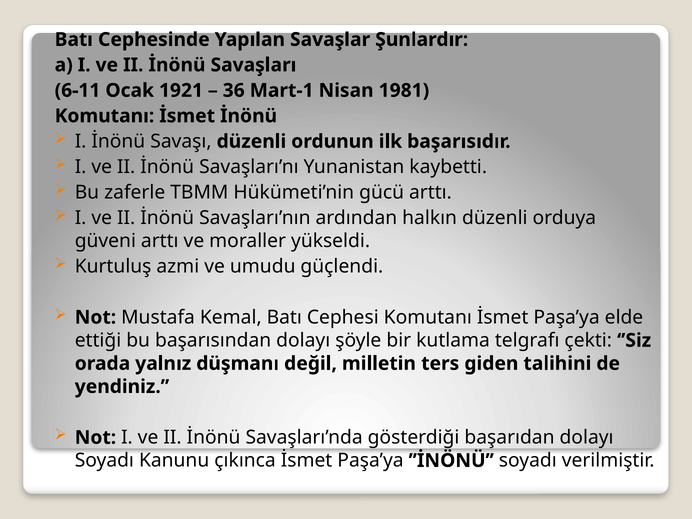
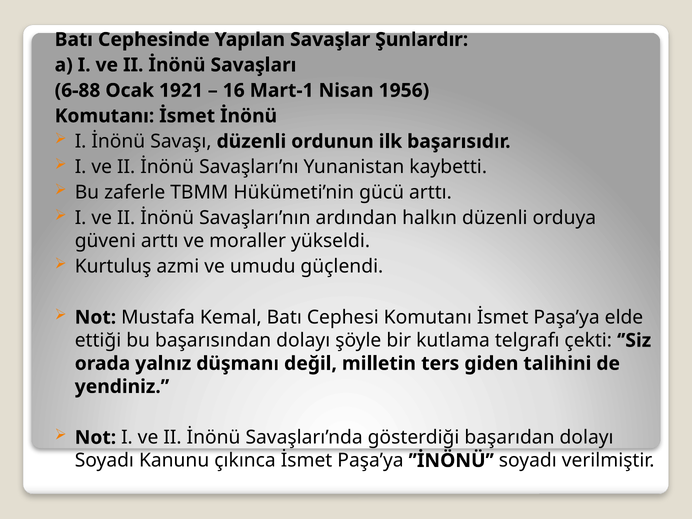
6-11: 6-11 -> 6-88 (78, 90)
36: 36 -> 16 (234, 90)
1981: 1981 -> 1956 (404, 90)
